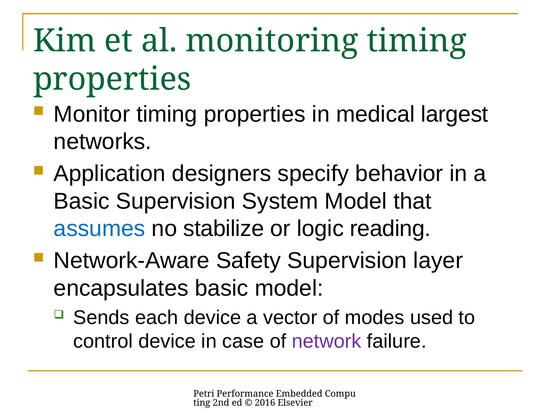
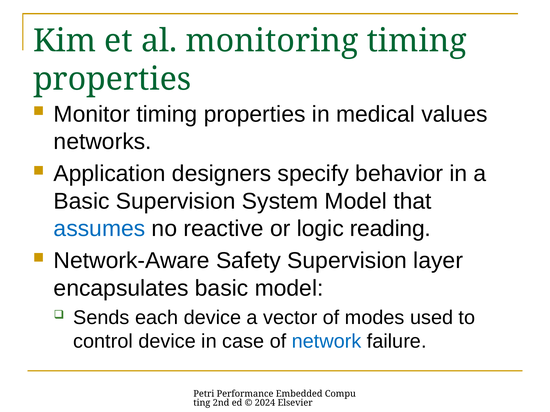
largest: largest -> values (454, 114)
stabilize: stabilize -> reactive (224, 229)
network colour: purple -> blue (327, 342)
2016: 2016 -> 2024 (265, 403)
